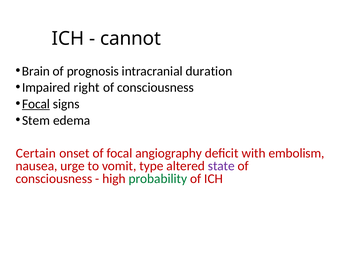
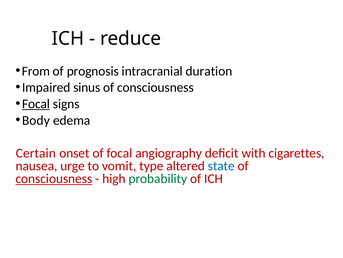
cannot: cannot -> reduce (131, 38)
Brain: Brain -> From (36, 71)
right: right -> sinus (87, 87)
Stem: Stem -> Body (36, 120)
embolism: embolism -> cigarettes (297, 153)
state colour: purple -> blue (221, 165)
consciousness underline: none -> present (54, 178)
